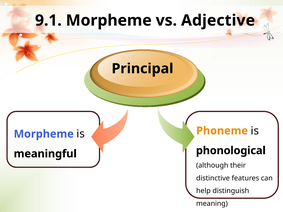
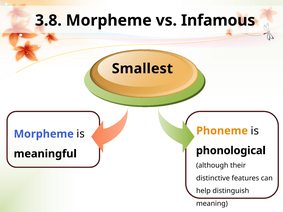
9.1: 9.1 -> 3.8 (48, 20)
Adjective: Adjective -> Infamous (218, 20)
Principal: Principal -> Smallest (142, 69)
